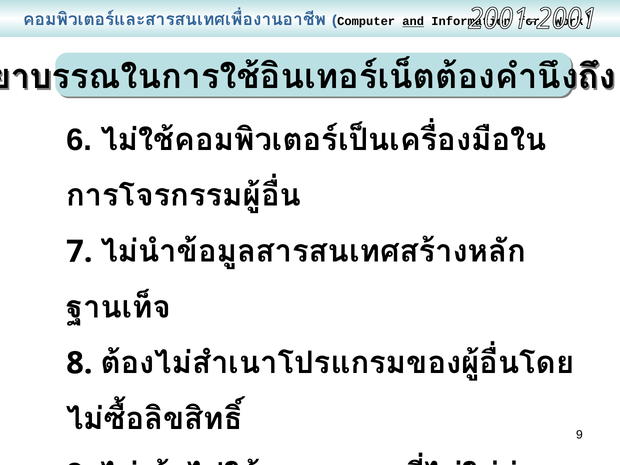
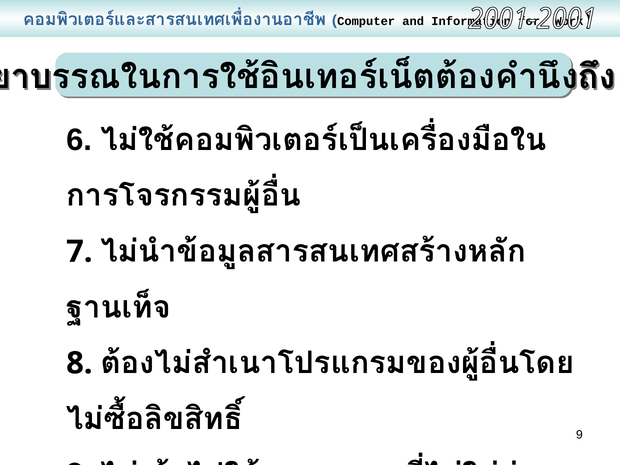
and underline: present -> none (413, 21)
